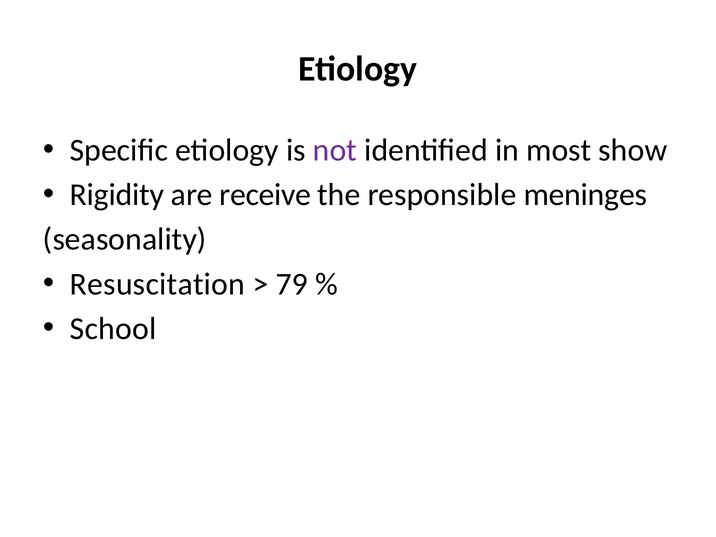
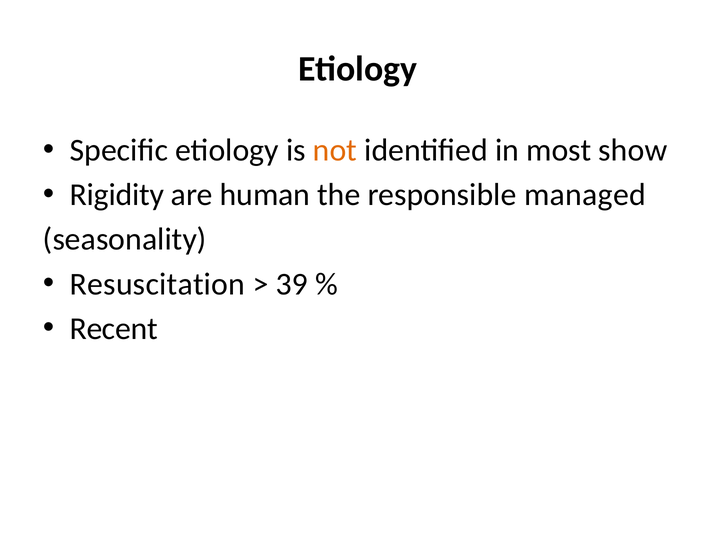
not colour: purple -> orange (335, 150)
receive: receive -> human (265, 195)
meninges: meninges -> managed (585, 195)
79: 79 -> 39 (292, 284)
School: School -> Recent (114, 329)
